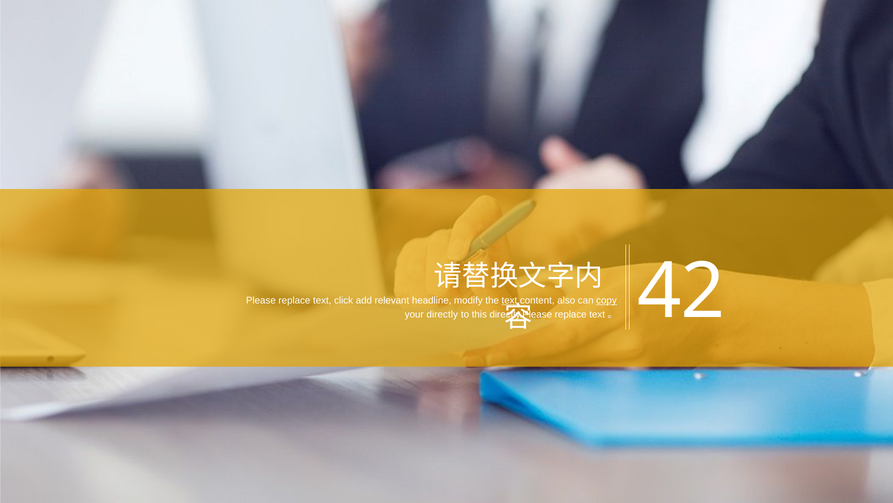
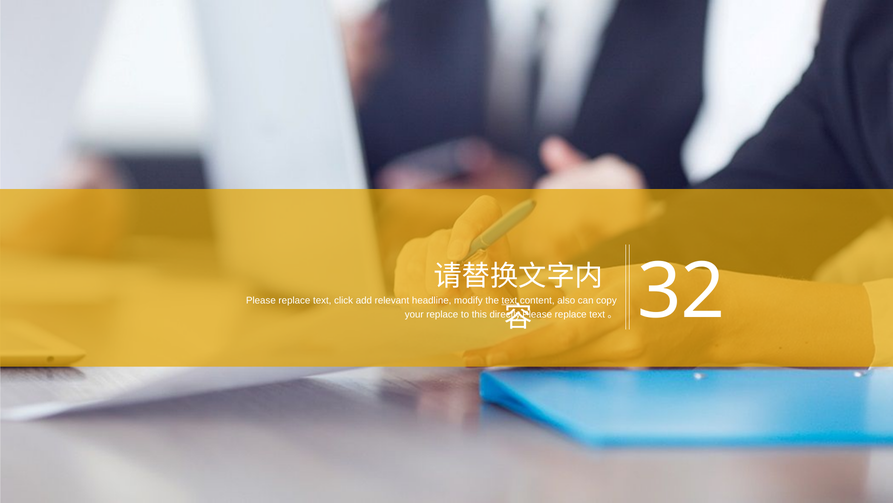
copy underline: present -> none (606, 300)
your directly: directly -> replace (442, 314)
42: 42 -> 32 (681, 291)
